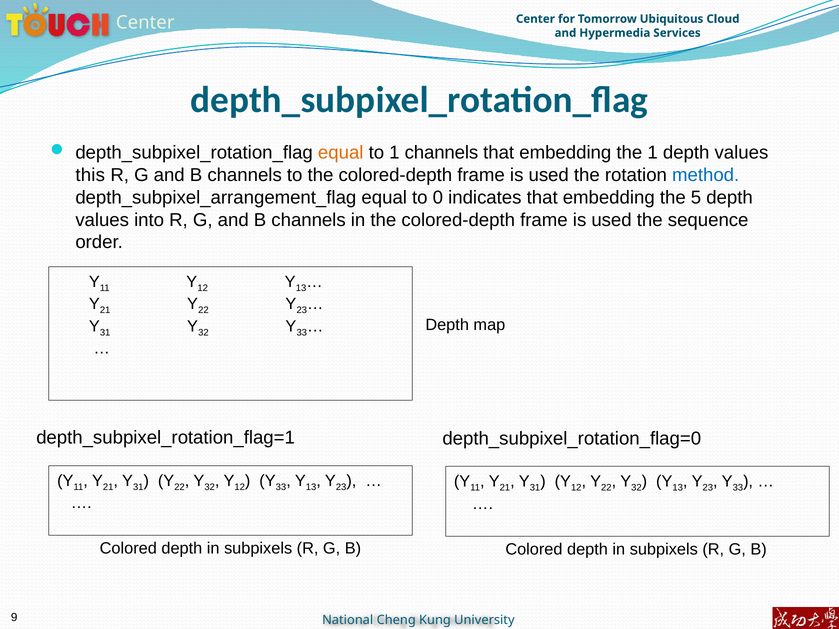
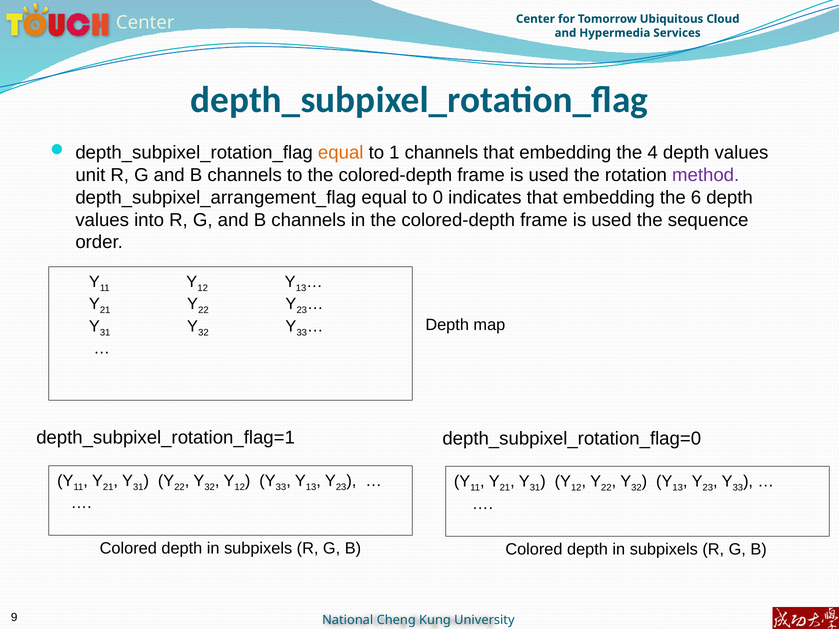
the 1: 1 -> 4 (653, 153)
this: this -> unit (90, 175)
method colour: blue -> purple (706, 175)
5: 5 -> 6 (696, 198)
